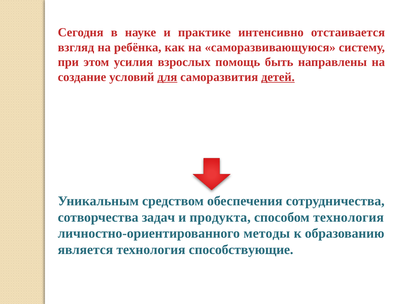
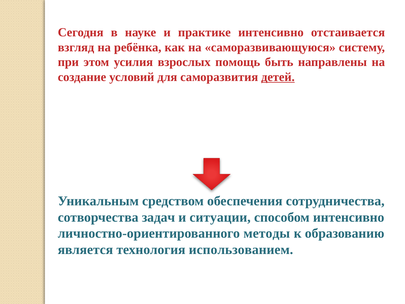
для underline: present -> none (167, 77)
продукта: продукта -> ситуации (220, 217)
способом технология: технология -> интенсивно (349, 217)
способствующие: способствующие -> использованием (241, 249)
